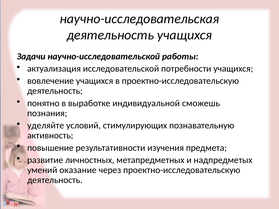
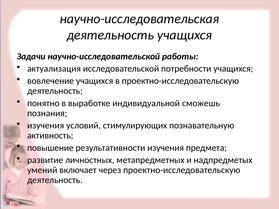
уделяйте: уделяйте -> изучения (46, 126)
оказание: оказание -> включает (78, 170)
